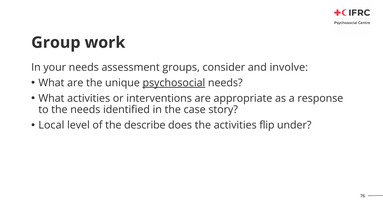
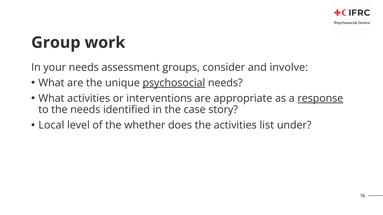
response underline: none -> present (320, 98)
describe: describe -> whether (145, 125)
flip: flip -> list (267, 125)
